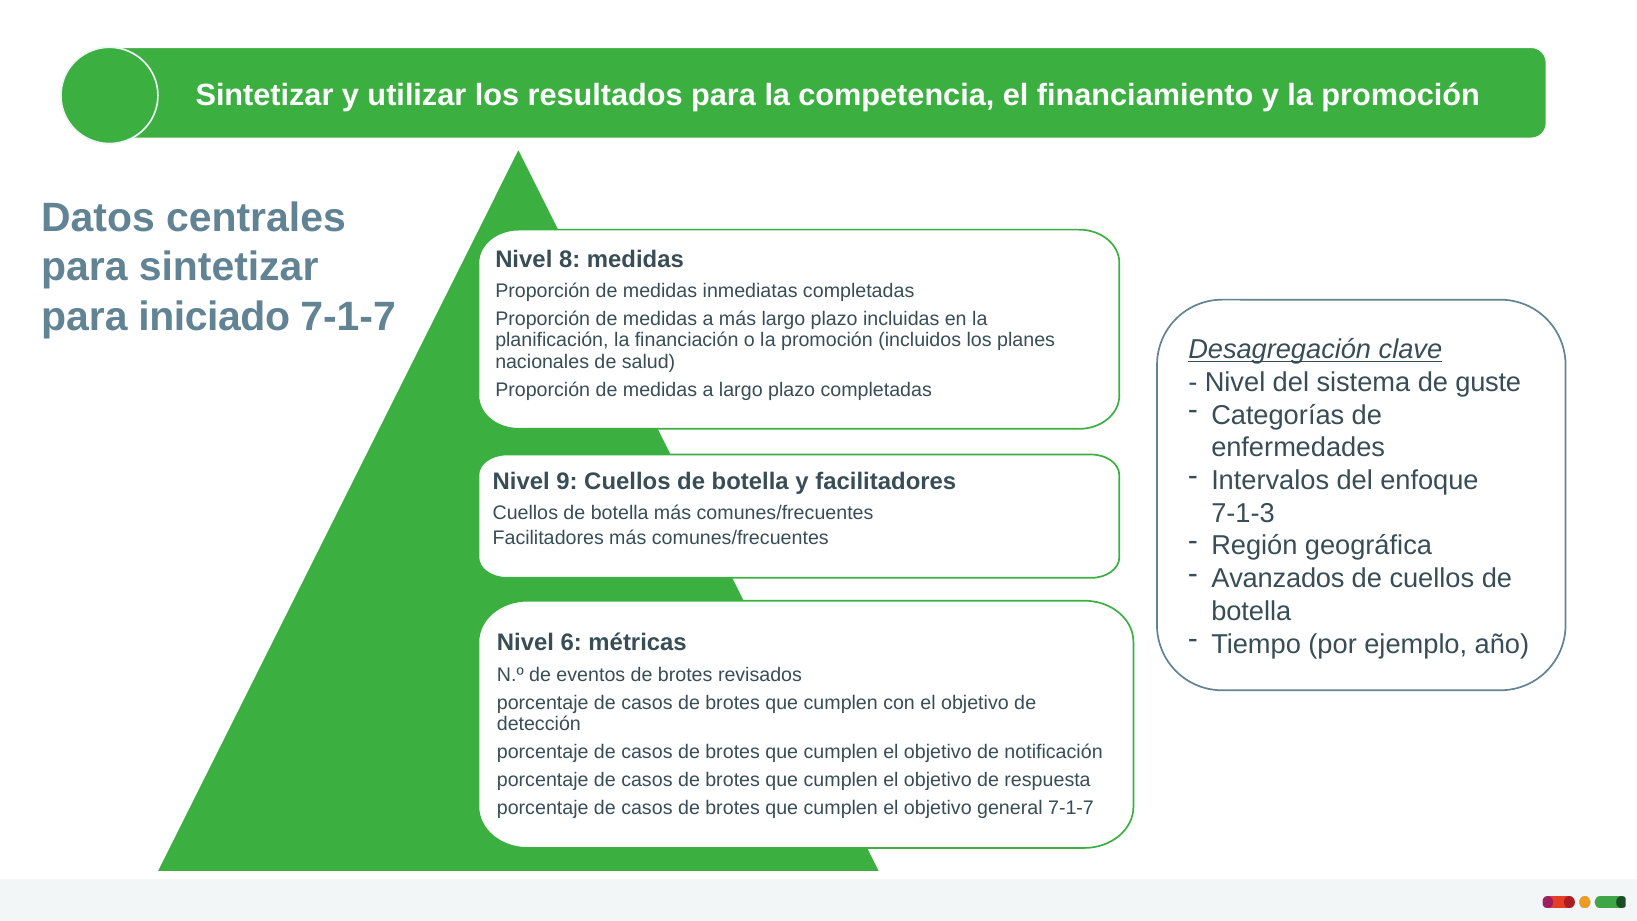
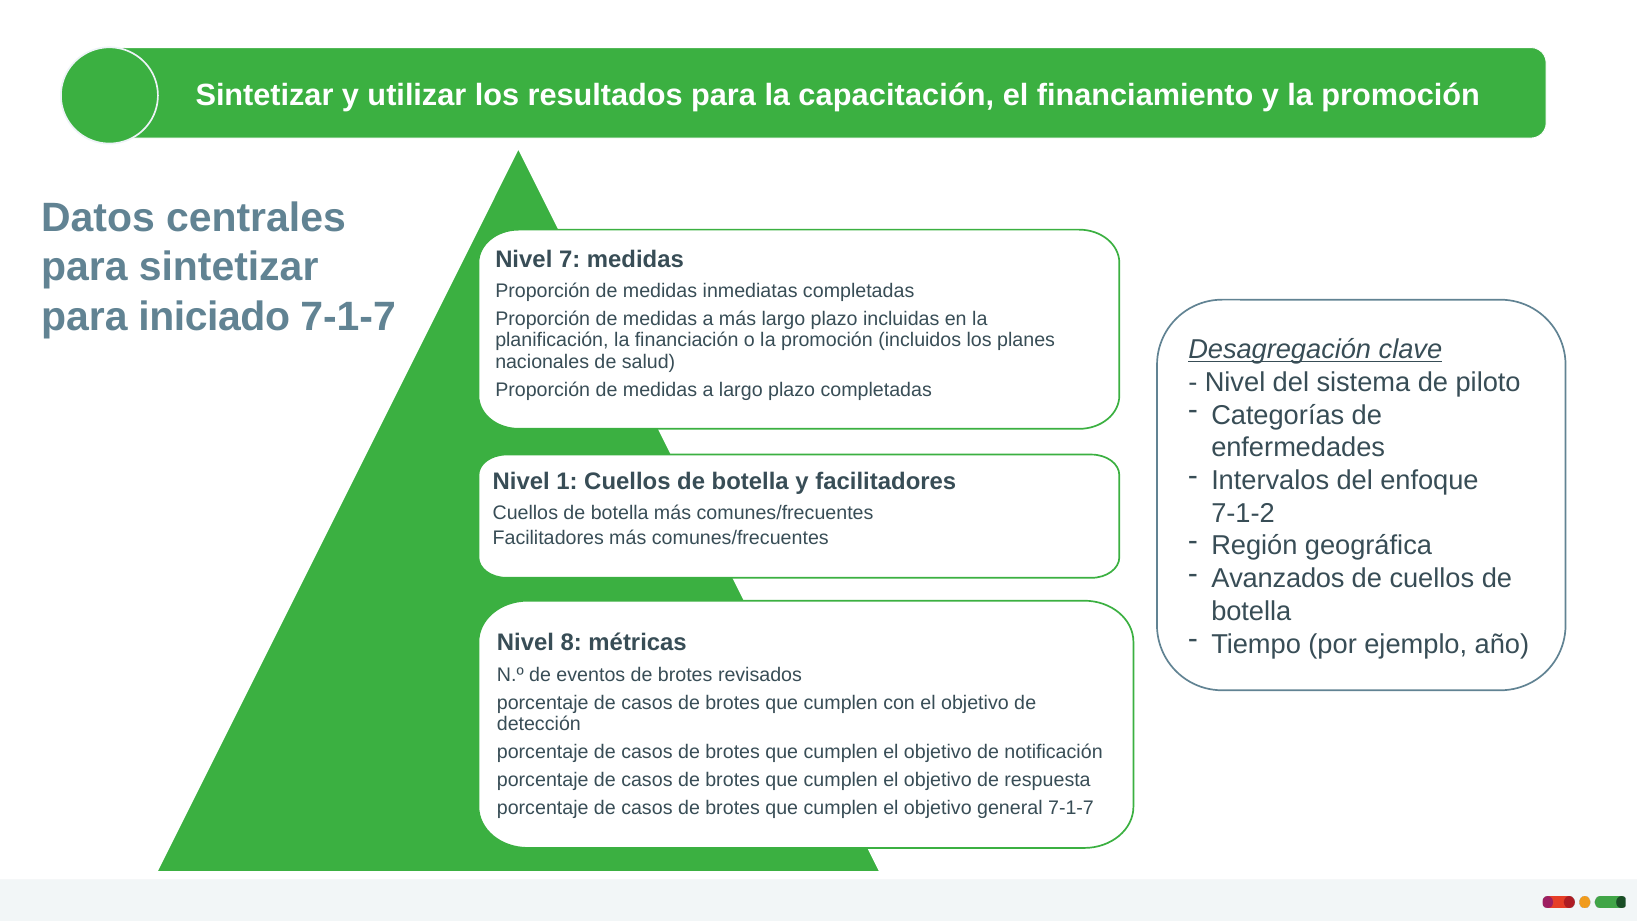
competencia: competencia -> capacitación (896, 95)
8: 8 -> 7 (570, 259)
guste: guste -> piloto (1488, 382)
9: 9 -> 1 (567, 481)
7-1-3: 7-1-3 -> 7-1-2 (1243, 513)
6: 6 -> 8 (571, 643)
